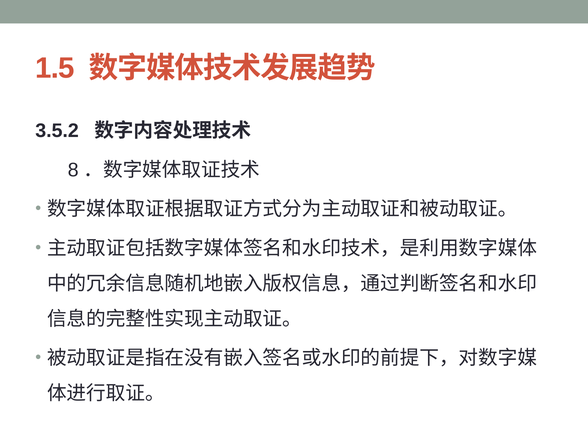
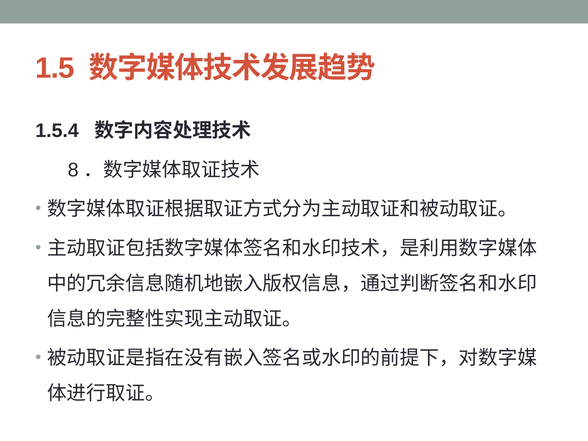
3.5.2: 3.5.2 -> 1.5.4 (57, 131)
